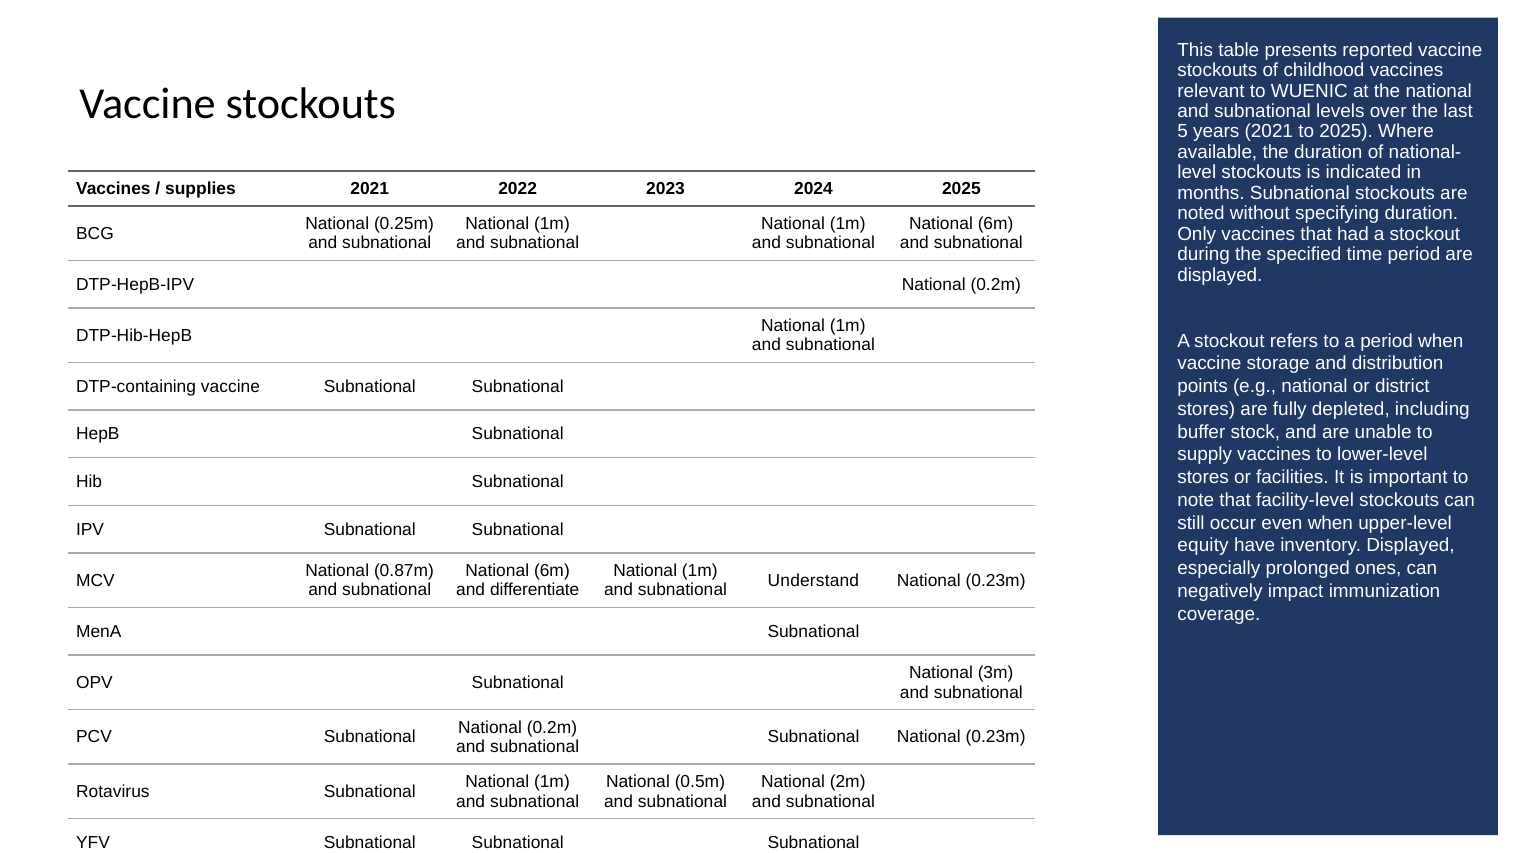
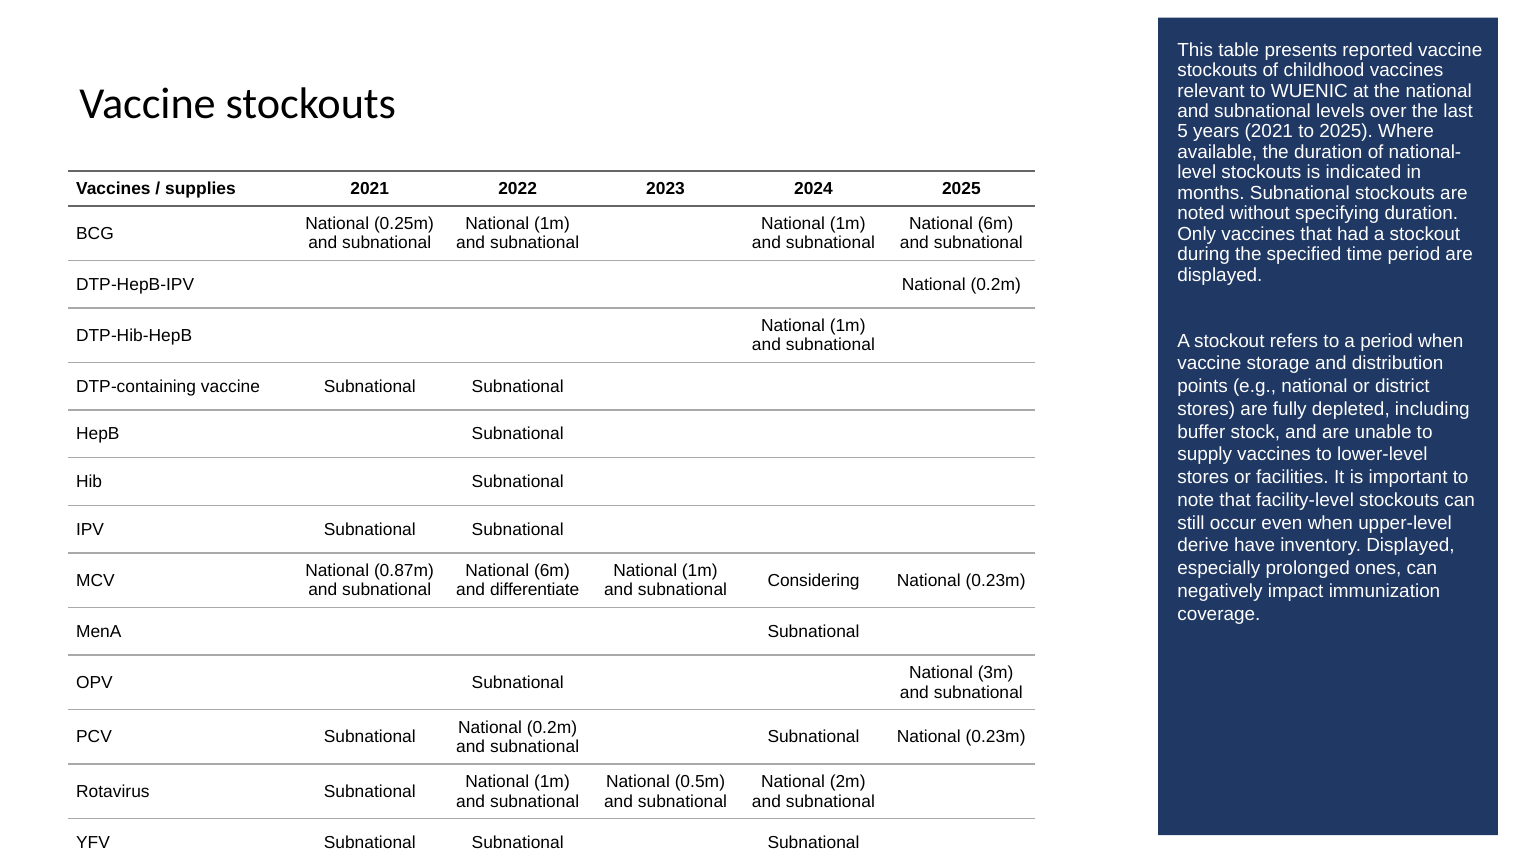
equity: equity -> derive (1203, 546)
Understand: Understand -> Considering (814, 581)
